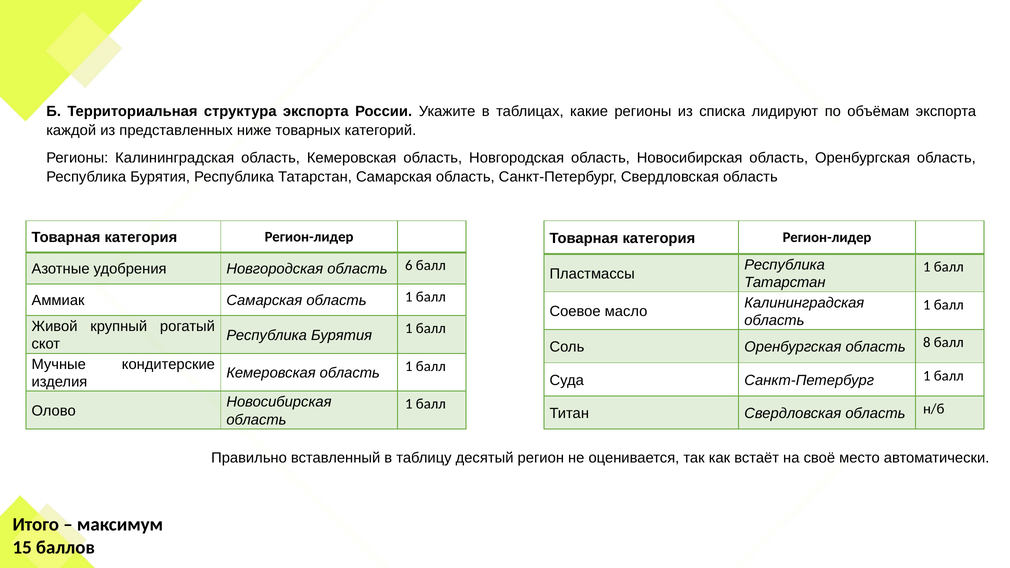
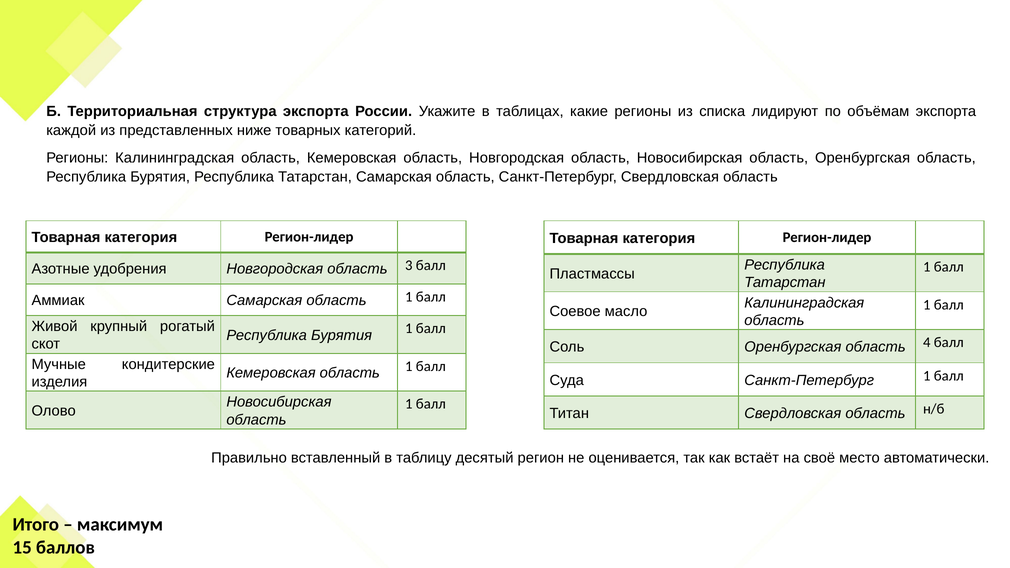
6: 6 -> 3 (409, 265)
8: 8 -> 4 (927, 343)
